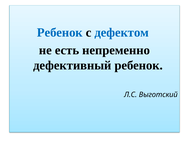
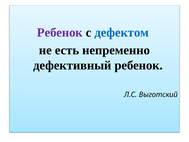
Ребенок colour: blue -> purple (60, 32)
